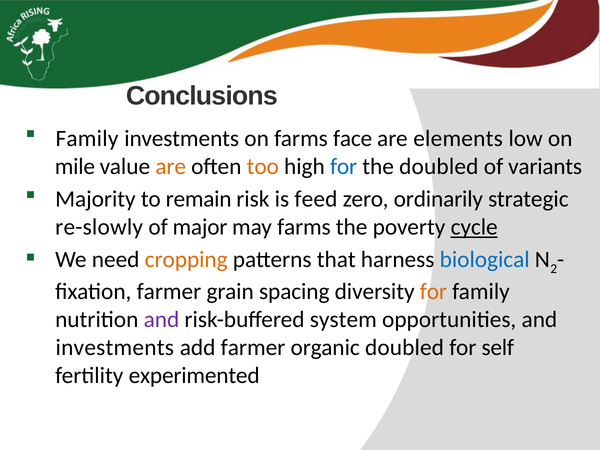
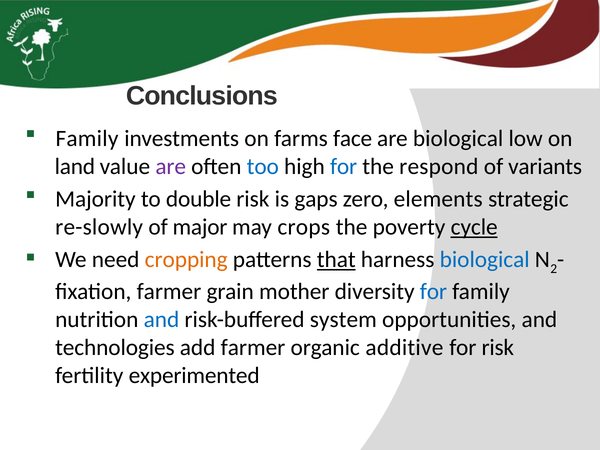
are elements: elements -> biological (458, 138)
mile: mile -> land (75, 166)
are colour: orange -> purple (171, 166)
too colour: orange -> blue (263, 166)
the doubled: doubled -> respond (439, 166)
remain: remain -> double (199, 199)
feed: feed -> gaps (316, 199)
ordinarily: ordinarily -> elements (438, 199)
may farms: farms -> crops (304, 227)
that underline: none -> present (336, 260)
spacing: spacing -> mother (294, 292)
for colour: orange -> blue (433, 292)
and colour: purple -> blue (161, 320)
investments: investments -> technologies (115, 348)
organic doubled: doubled -> additive (404, 348)
for self: self -> risk (498, 348)
